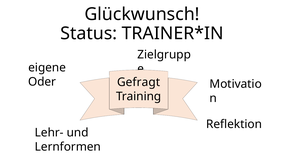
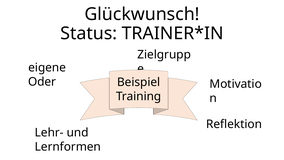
Gefragt: Gefragt -> Beispiel (139, 82)
